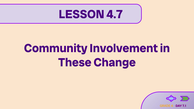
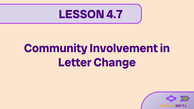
These: These -> Letter (75, 63)
